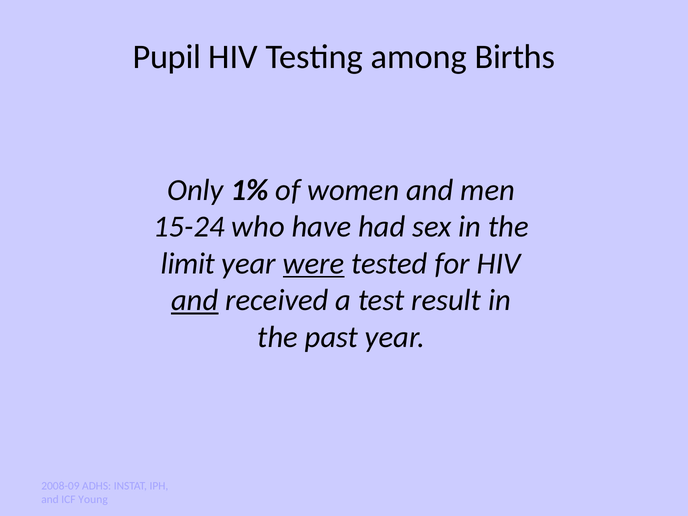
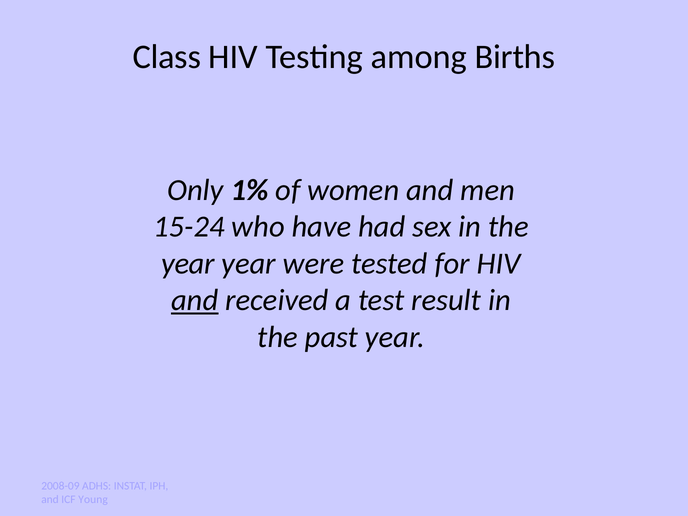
Pupil: Pupil -> Class (167, 57)
limit: limit -> year (188, 264)
were underline: present -> none (314, 264)
